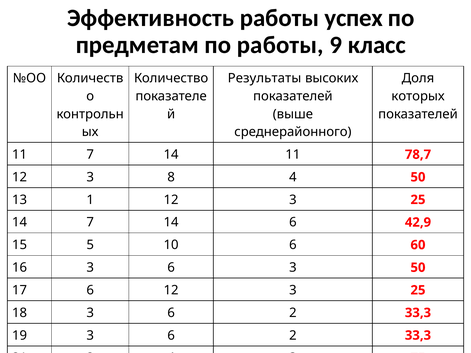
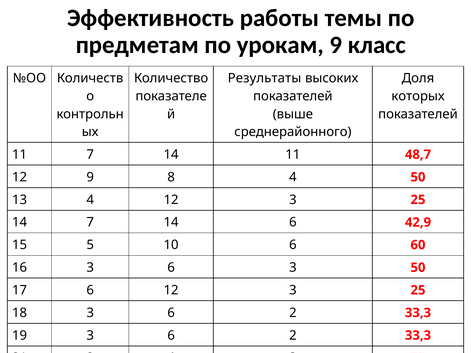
успех: успех -> темы (354, 18)
по работы: работы -> урокам (280, 45)
78,7: 78,7 -> 48,7 (418, 155)
3: 3 -> 9 (90, 177)
13 1: 1 -> 4 (90, 200)
